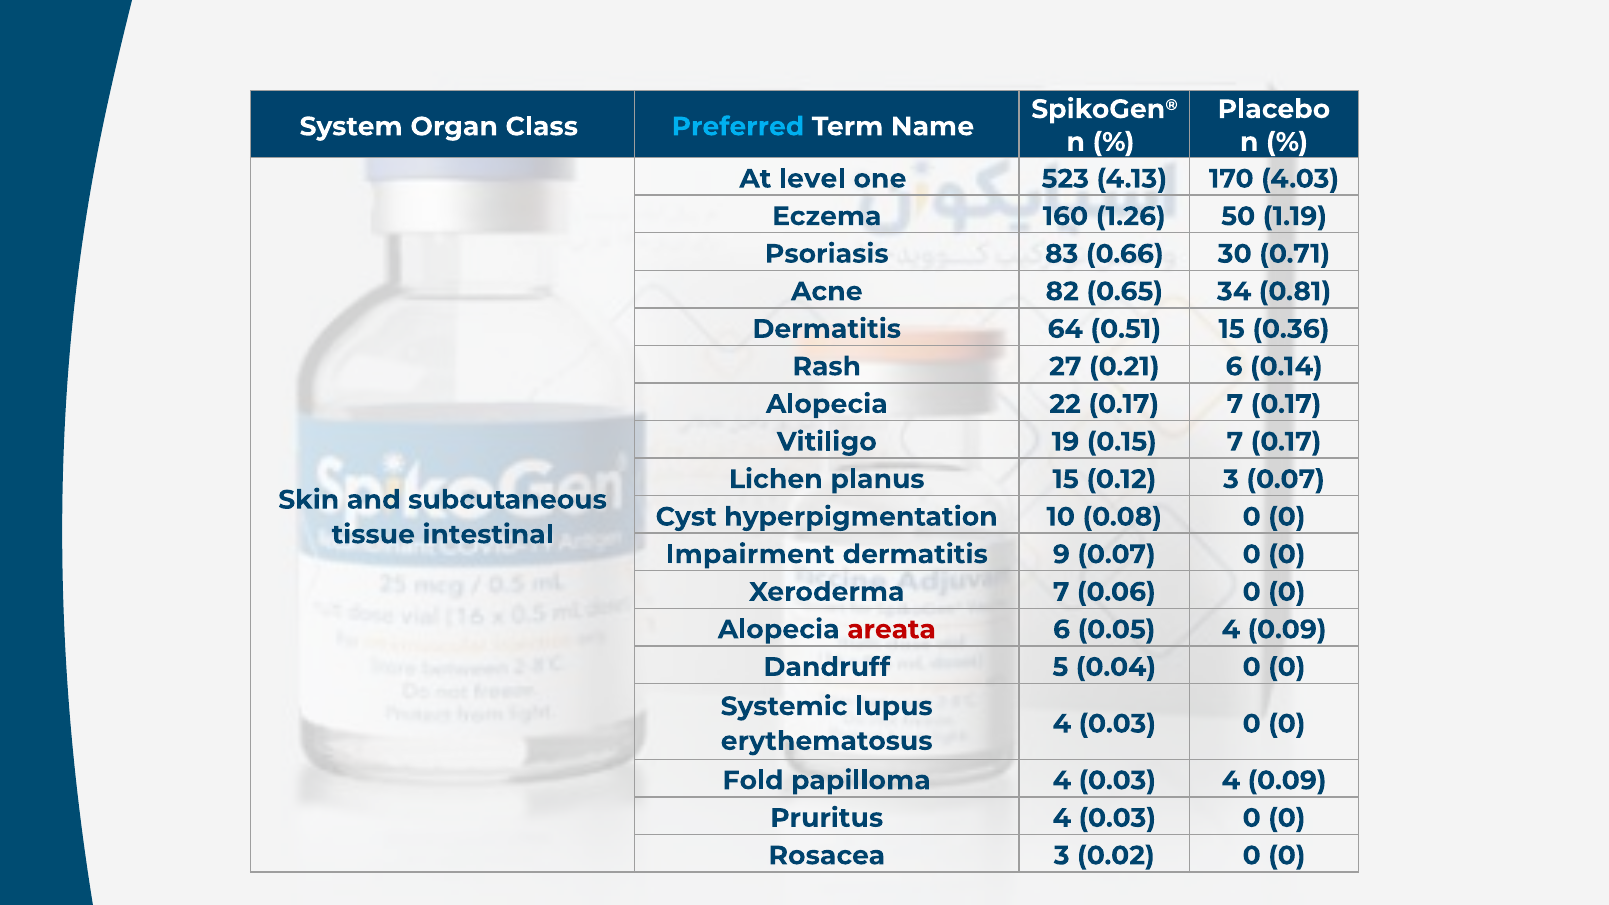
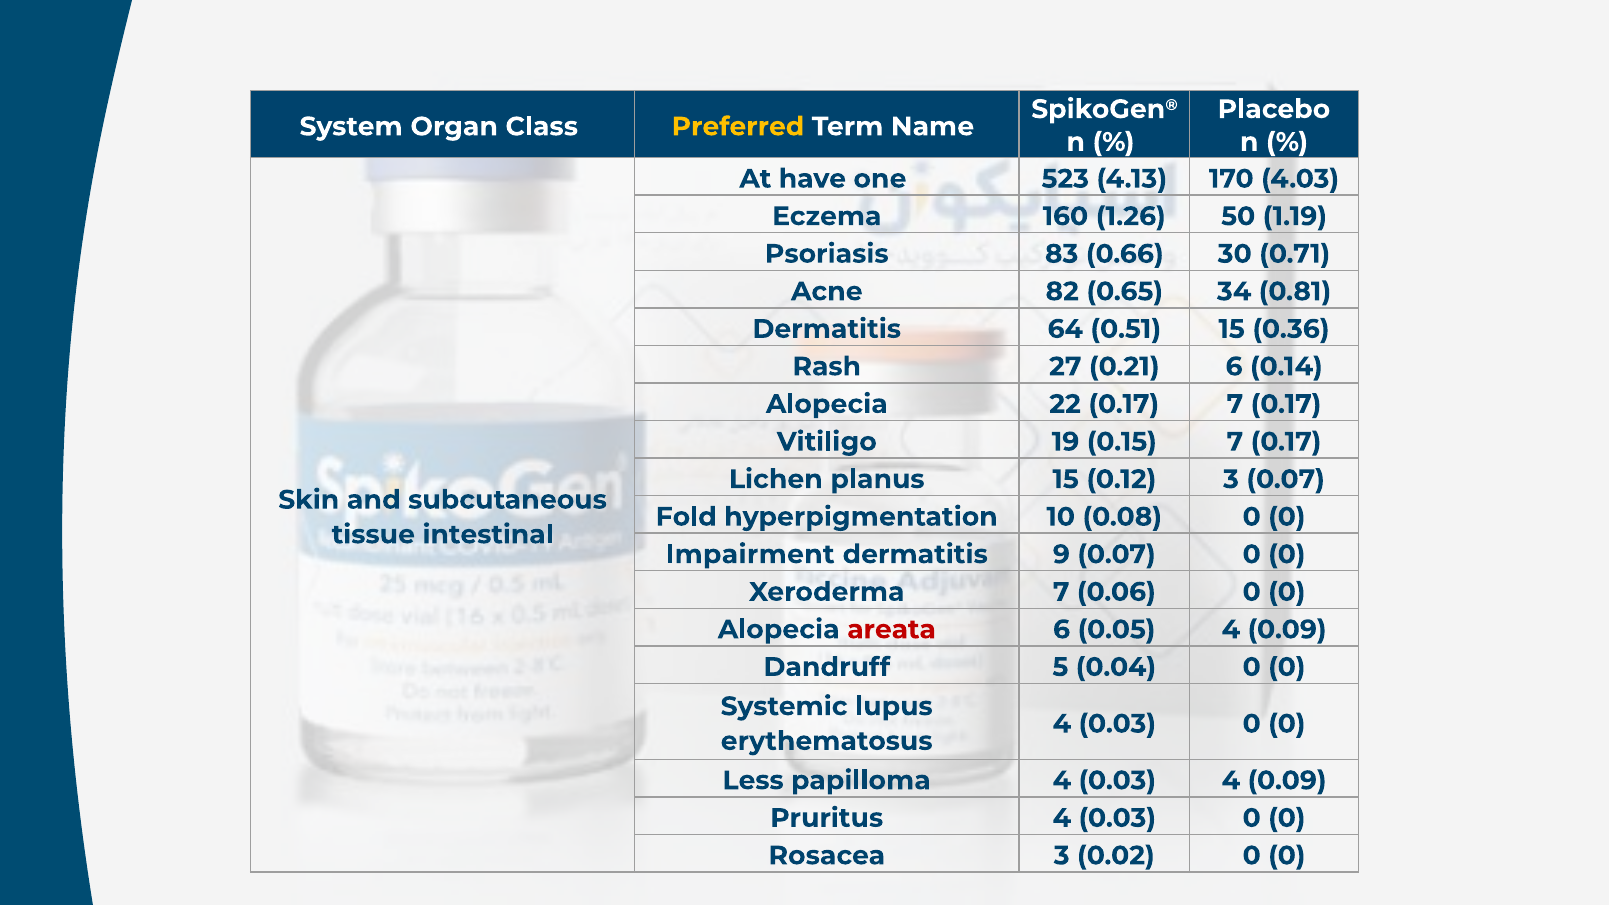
Preferred colour: light blue -> yellow (738, 127)
level: level -> have (812, 179)
Cyst: Cyst -> Fold (686, 517)
Fold: Fold -> Less (753, 781)
